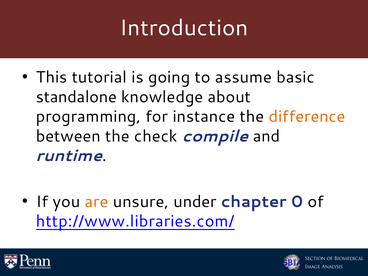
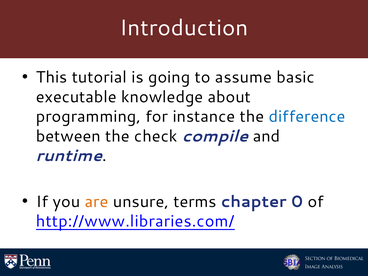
standalone: standalone -> executable (76, 97)
difference colour: orange -> blue (307, 117)
under: under -> terms (195, 202)
